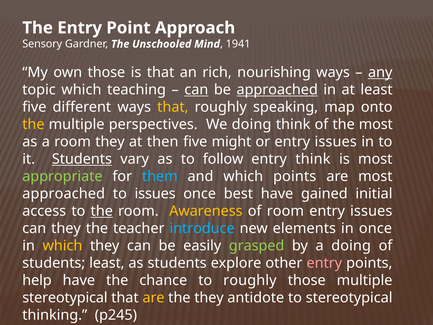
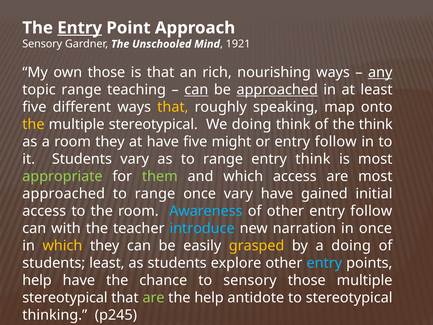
Entry underline: none -> present (80, 28)
1941: 1941 -> 1921 (238, 44)
topic which: which -> range (81, 90)
perspectives: perspectives -> stereotypical (153, 124)
the most: most -> think (376, 124)
at then: then -> have (163, 142)
or entry issues: issues -> follow (336, 142)
Students underline: present -> none (82, 159)
as to follow: follow -> range (223, 159)
them colour: light blue -> light green (160, 176)
which points: points -> access (295, 176)
issues: issues -> range (155, 194)
once best: best -> vary (238, 194)
the underline: present -> none (102, 211)
Awareness colour: yellow -> light blue (206, 211)
of room: room -> other (285, 211)
issues: issues -> follow (371, 211)
can they: they -> with (66, 228)
elements: elements -> narration (304, 228)
grasped colour: light green -> yellow (257, 246)
entry colour: pink -> light blue (324, 263)
to roughly: roughly -> sensory (250, 280)
are colour: yellow -> light green (154, 298)
the they: they -> help (209, 298)
